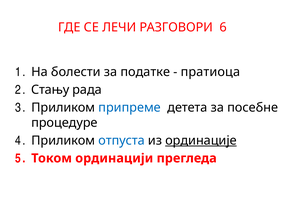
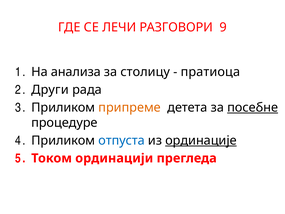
6: 6 -> 9 (223, 27)
болести: болести -> анализа (76, 72)
податке: податке -> столицу (145, 72)
Стању: Стању -> Други (50, 90)
припреме colour: blue -> orange (130, 107)
посебне underline: none -> present (253, 107)
